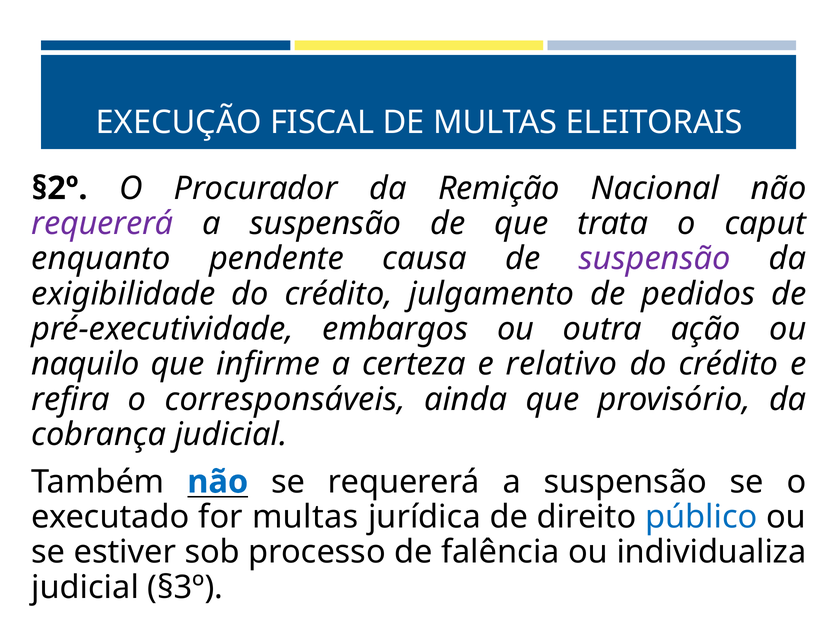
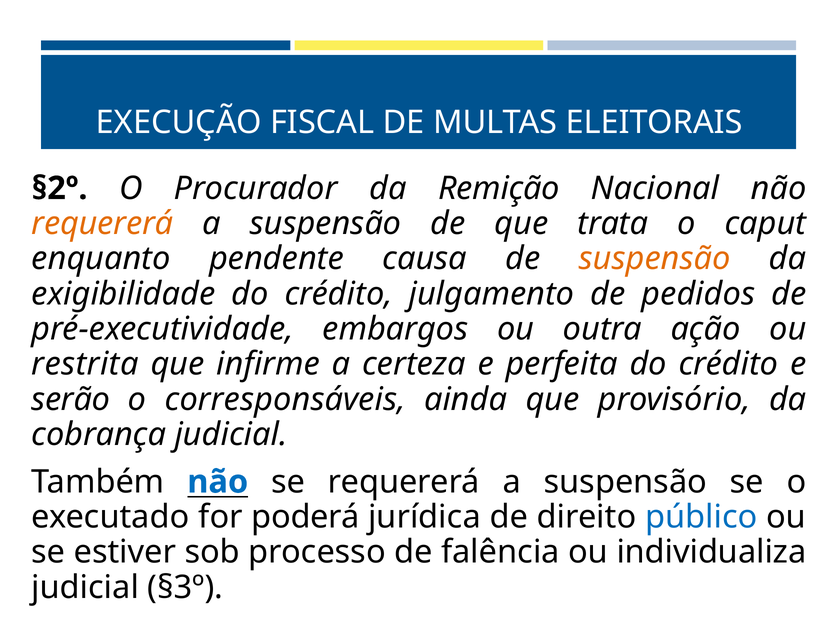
requererá colour: purple -> orange (102, 224)
suspensão colour: purple -> orange (655, 259)
naquilo: naquilo -> restrita (85, 364)
relativo: relativo -> perfeita (562, 364)
refira: refira -> serão (71, 400)
for multas: multas -> poderá (306, 517)
